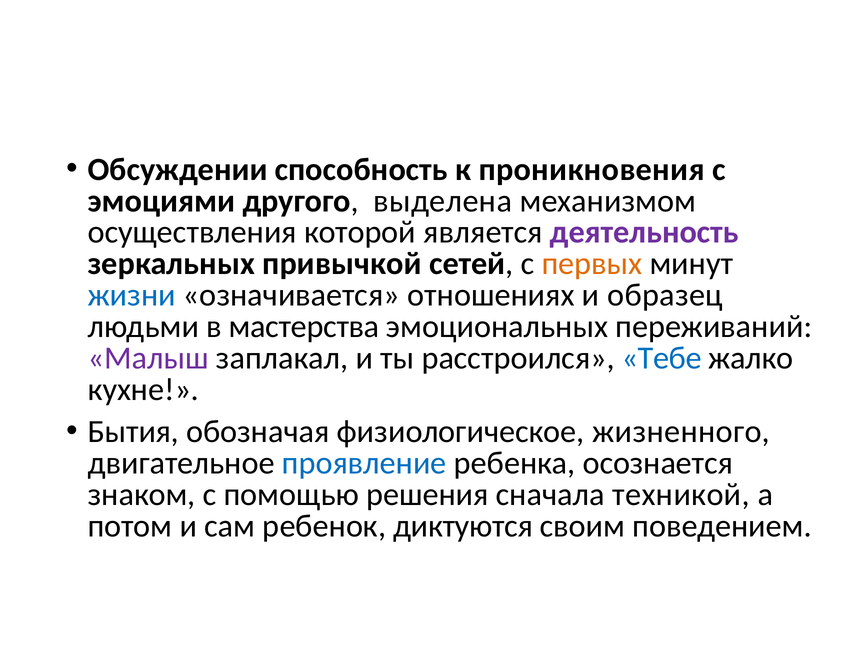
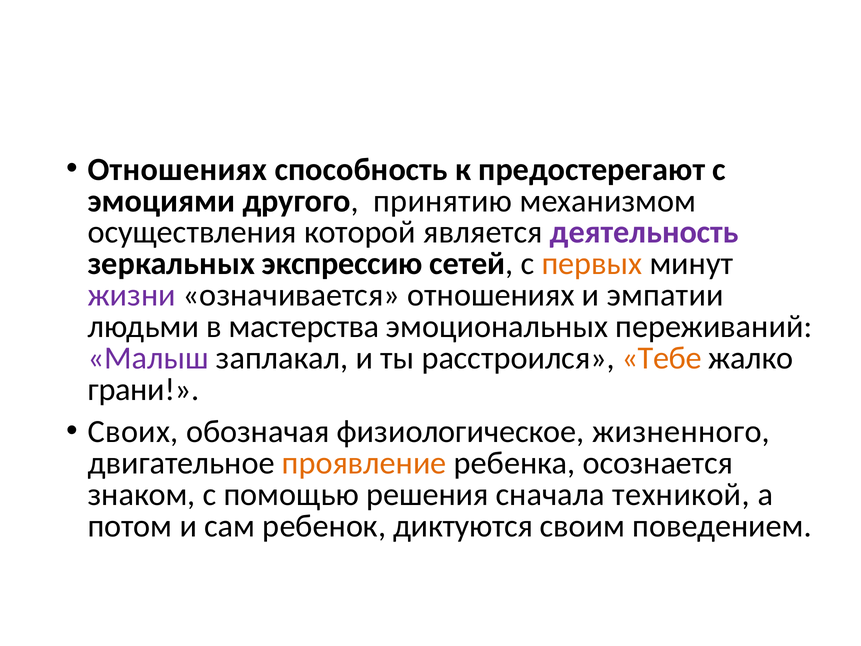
Обсуждении: Обсуждении -> Отношениях (177, 169)
проникновения: проникновения -> предостерегают (592, 169)
выделена: выделена -> принятию (443, 201)
привычкой: привычкой -> экспрессию (342, 264)
жизни colour: blue -> purple (132, 295)
образец: образец -> эмпатии (665, 295)
Тебе colour: blue -> orange (662, 358)
кухне: кухне -> грани (143, 389)
Бытия: Бытия -> Своих (133, 432)
проявление colour: blue -> orange (364, 463)
